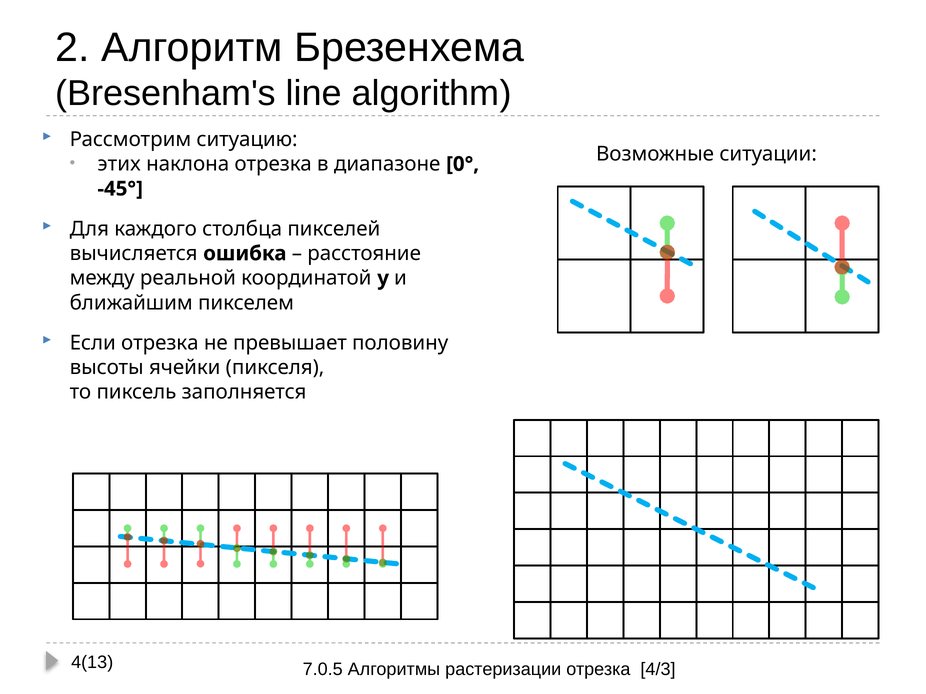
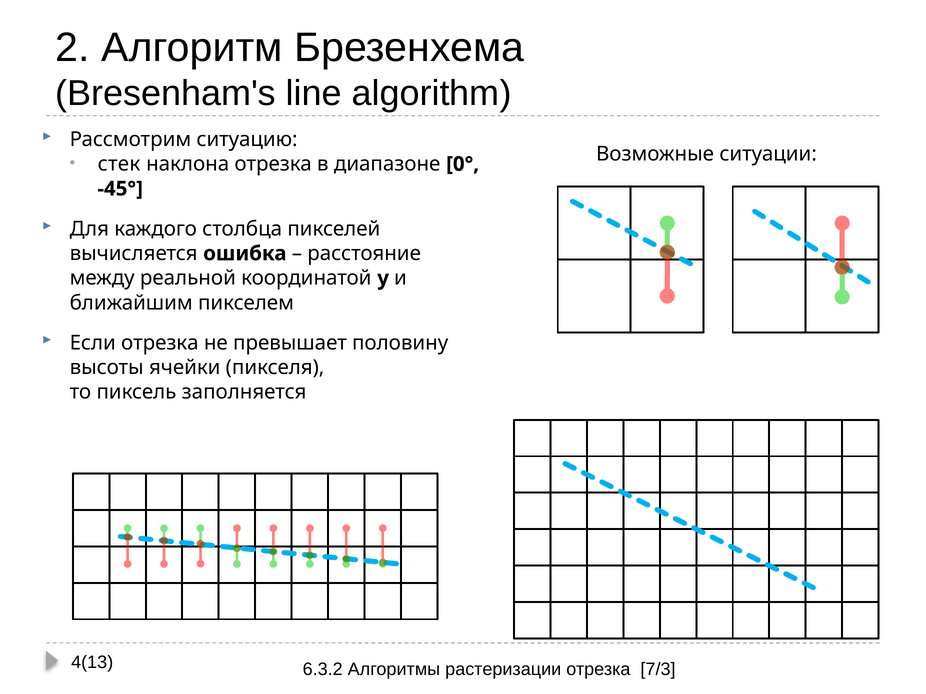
этих: этих -> стек (119, 164)
7.0.5: 7.0.5 -> 6.3.2 (323, 670)
4/3: 4/3 -> 7/3 (658, 670)
